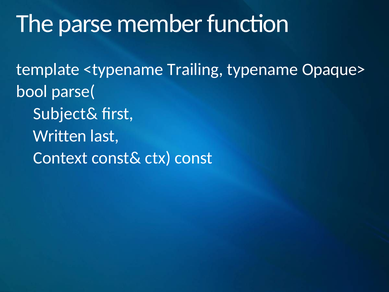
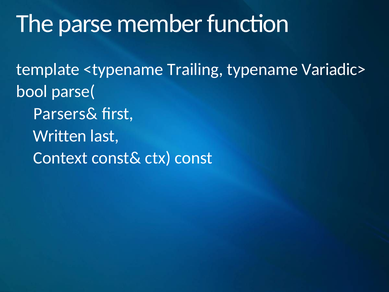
Opaque>: Opaque> -> Variadic> (334, 69)
Subject&: Subject& -> Parsers& (65, 114)
